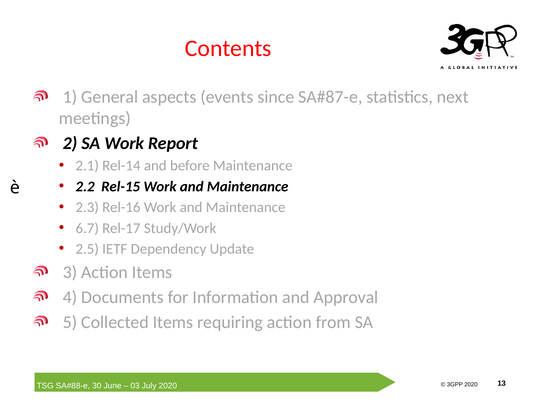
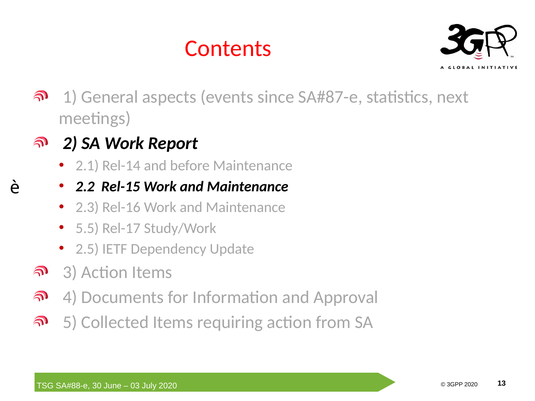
6.7: 6.7 -> 5.5 (87, 228)
